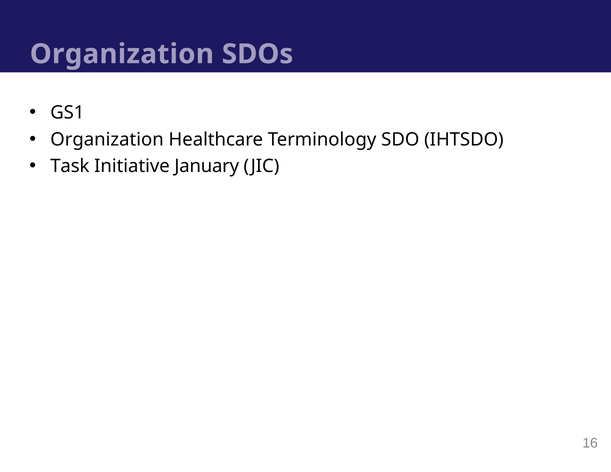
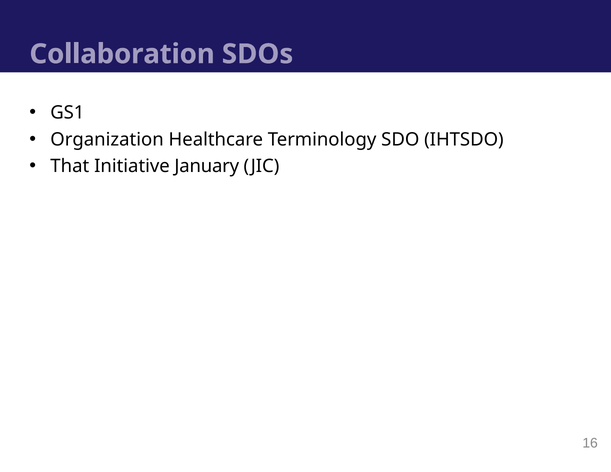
Organization: Organization -> Collaboration (122, 54)
Task: Task -> That (70, 166)
